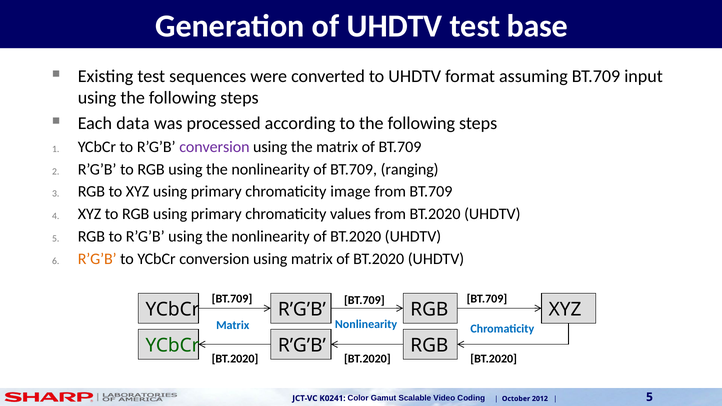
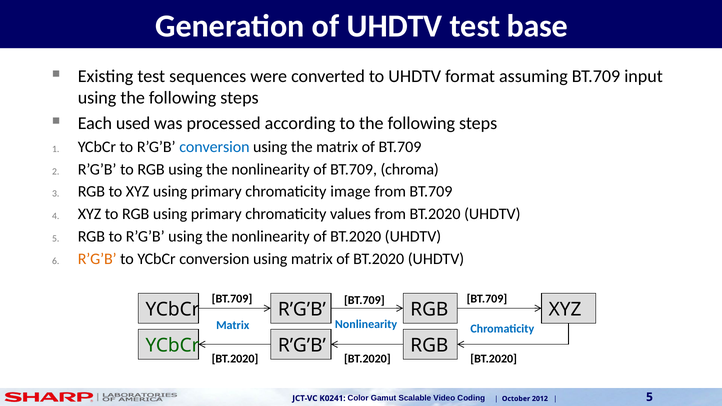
data: data -> used (133, 123)
conversion colour: purple -> blue (214, 147)
ranging: ranging -> chroma (410, 169)
